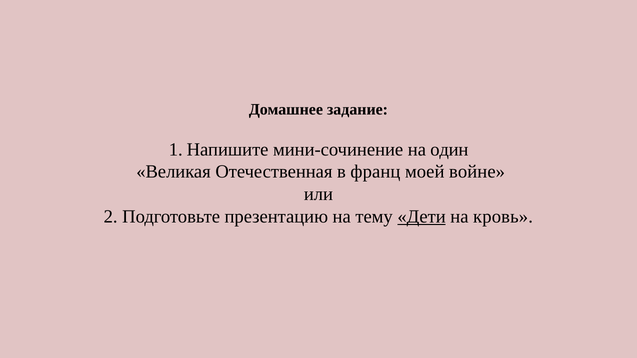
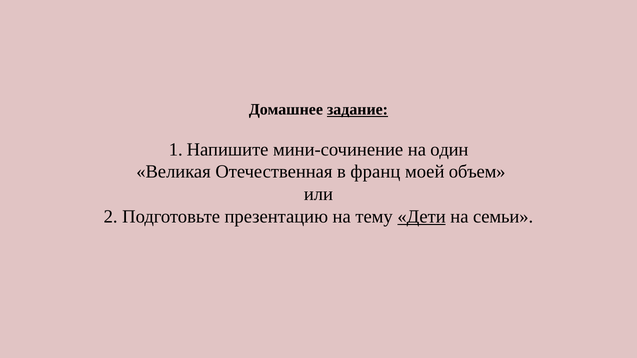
задание underline: none -> present (358, 110)
войне: войне -> объем (477, 172)
кровь: кровь -> семьи (503, 217)
